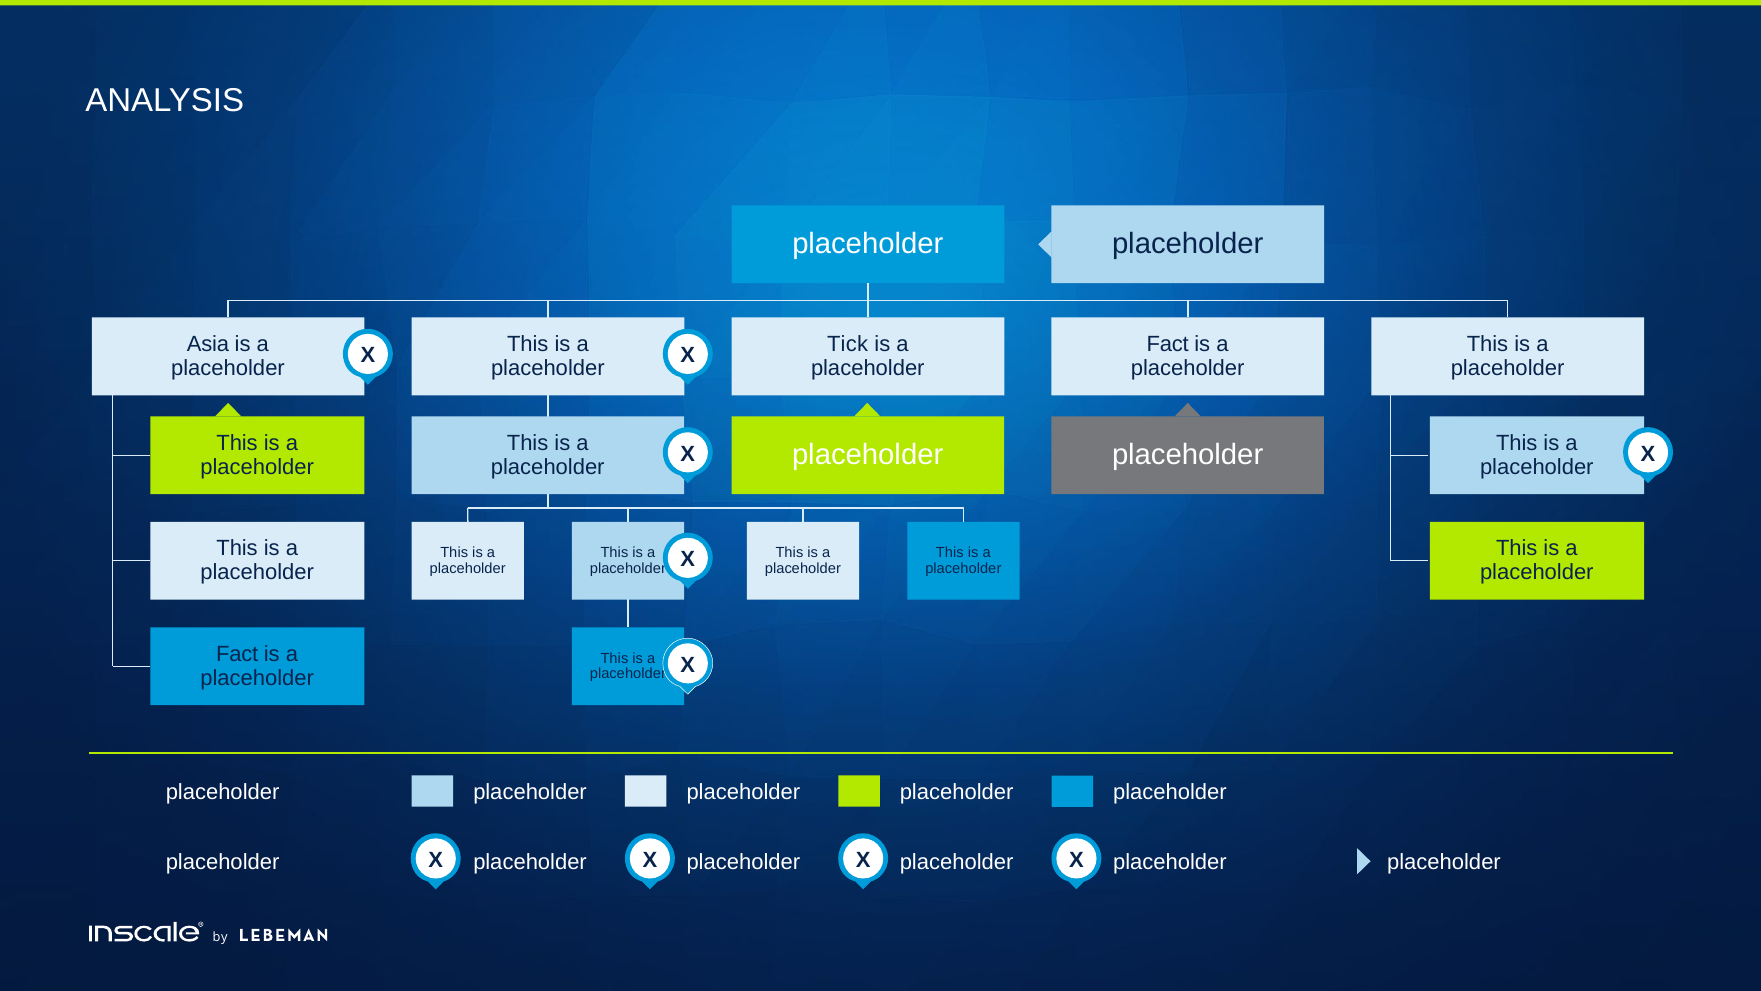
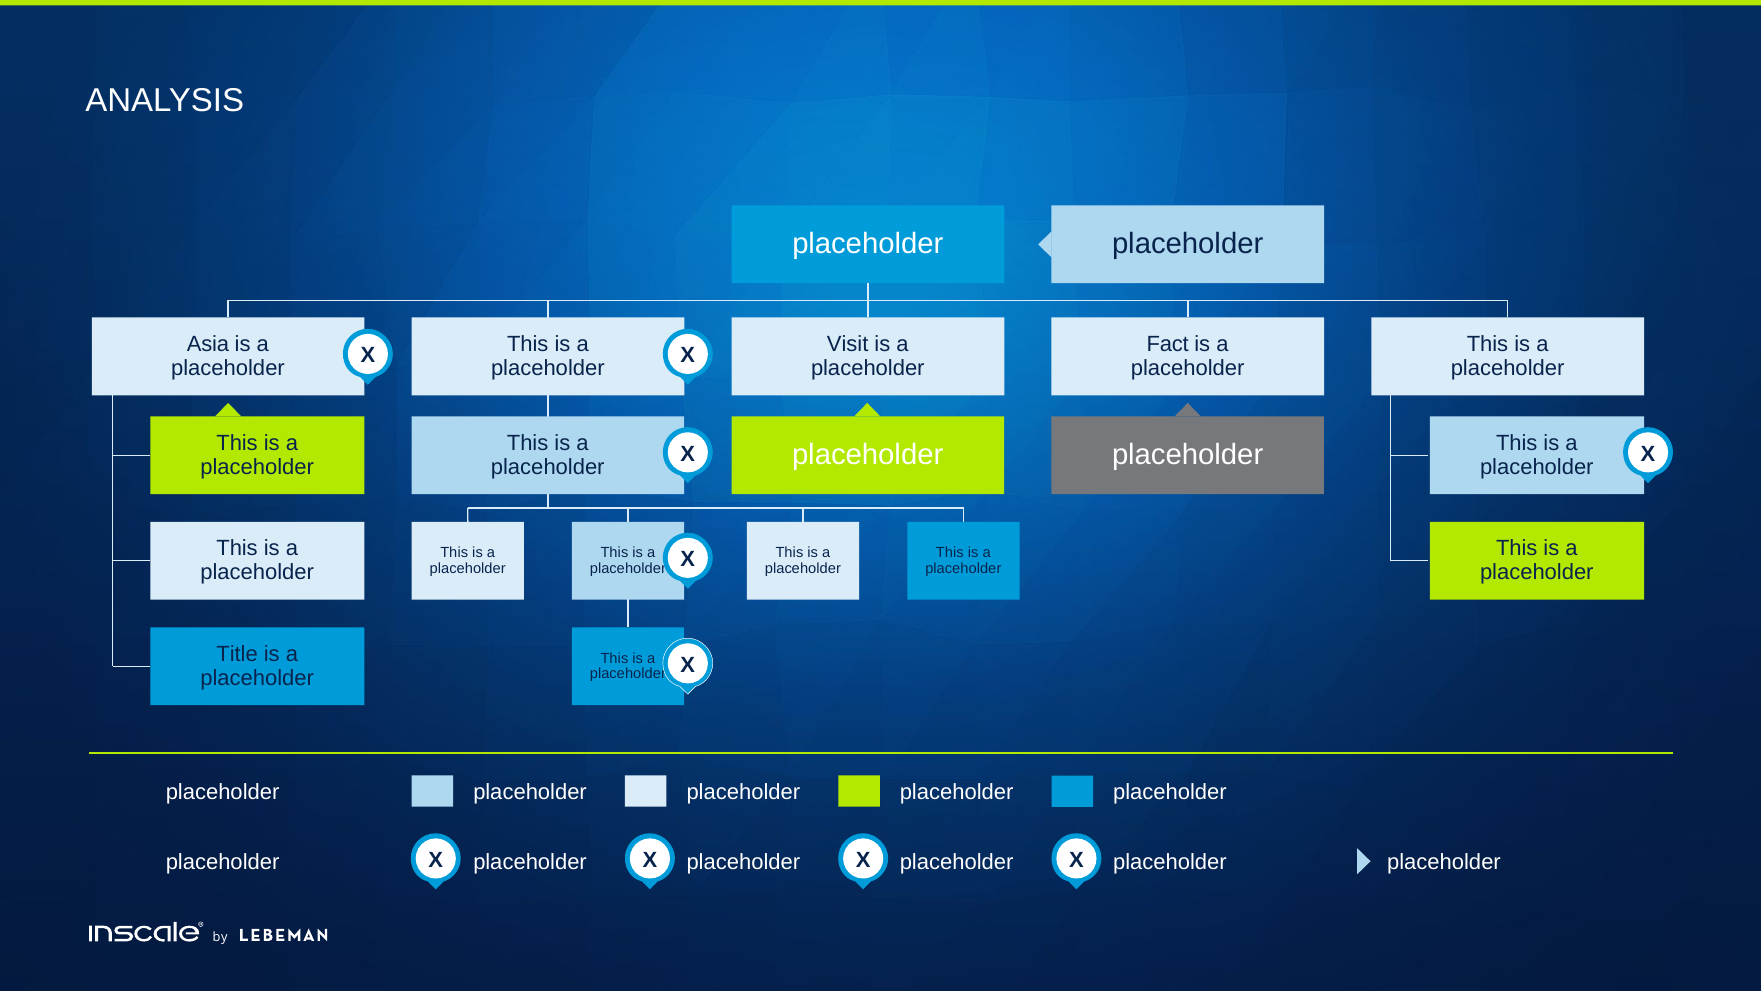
Tick: Tick -> Visit (848, 344)
Fact: Fact -> Title (237, 654)
